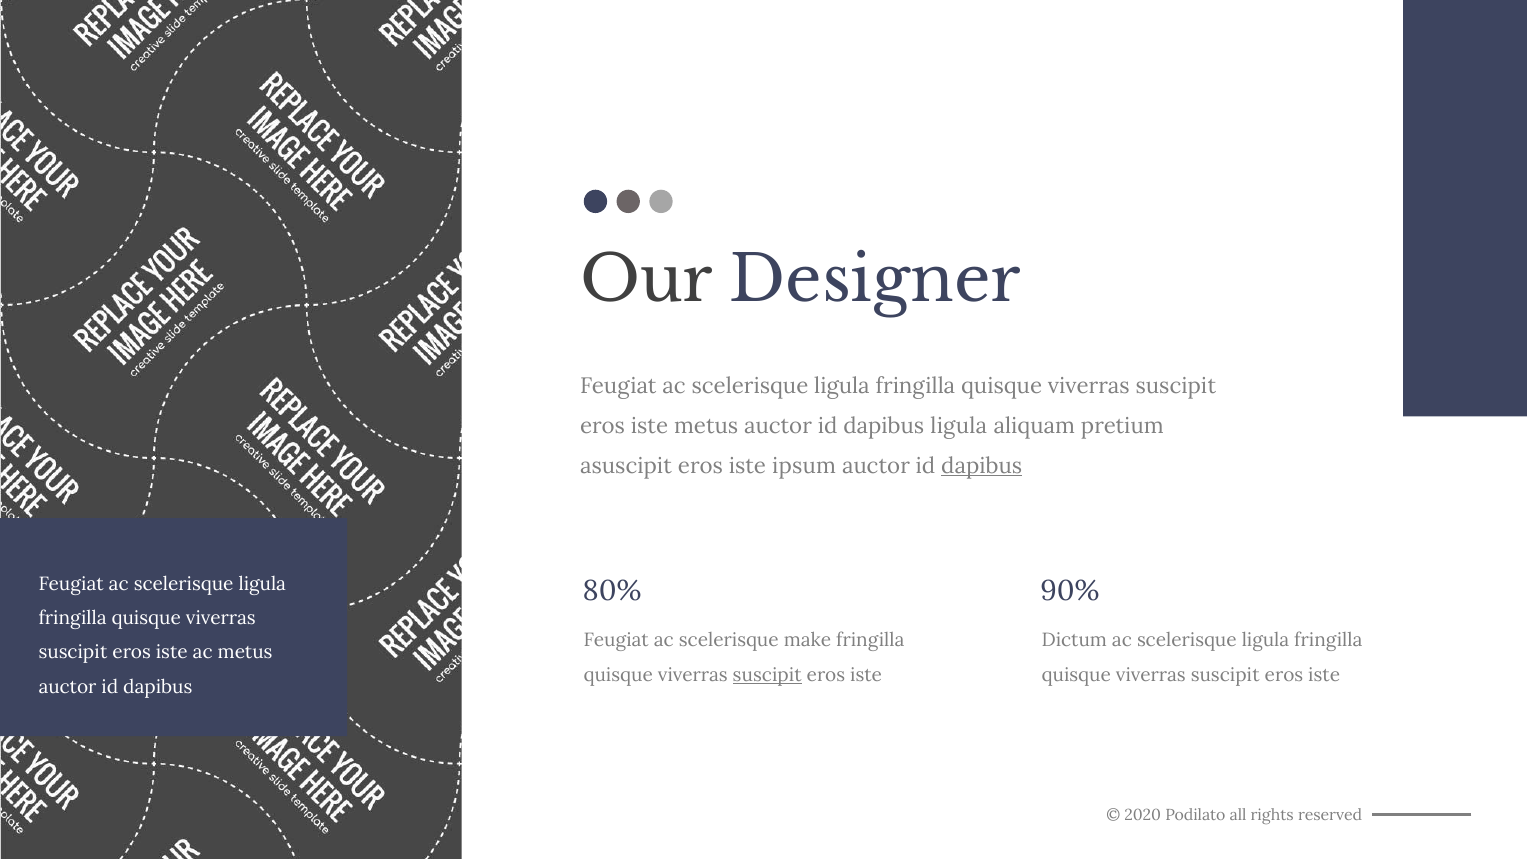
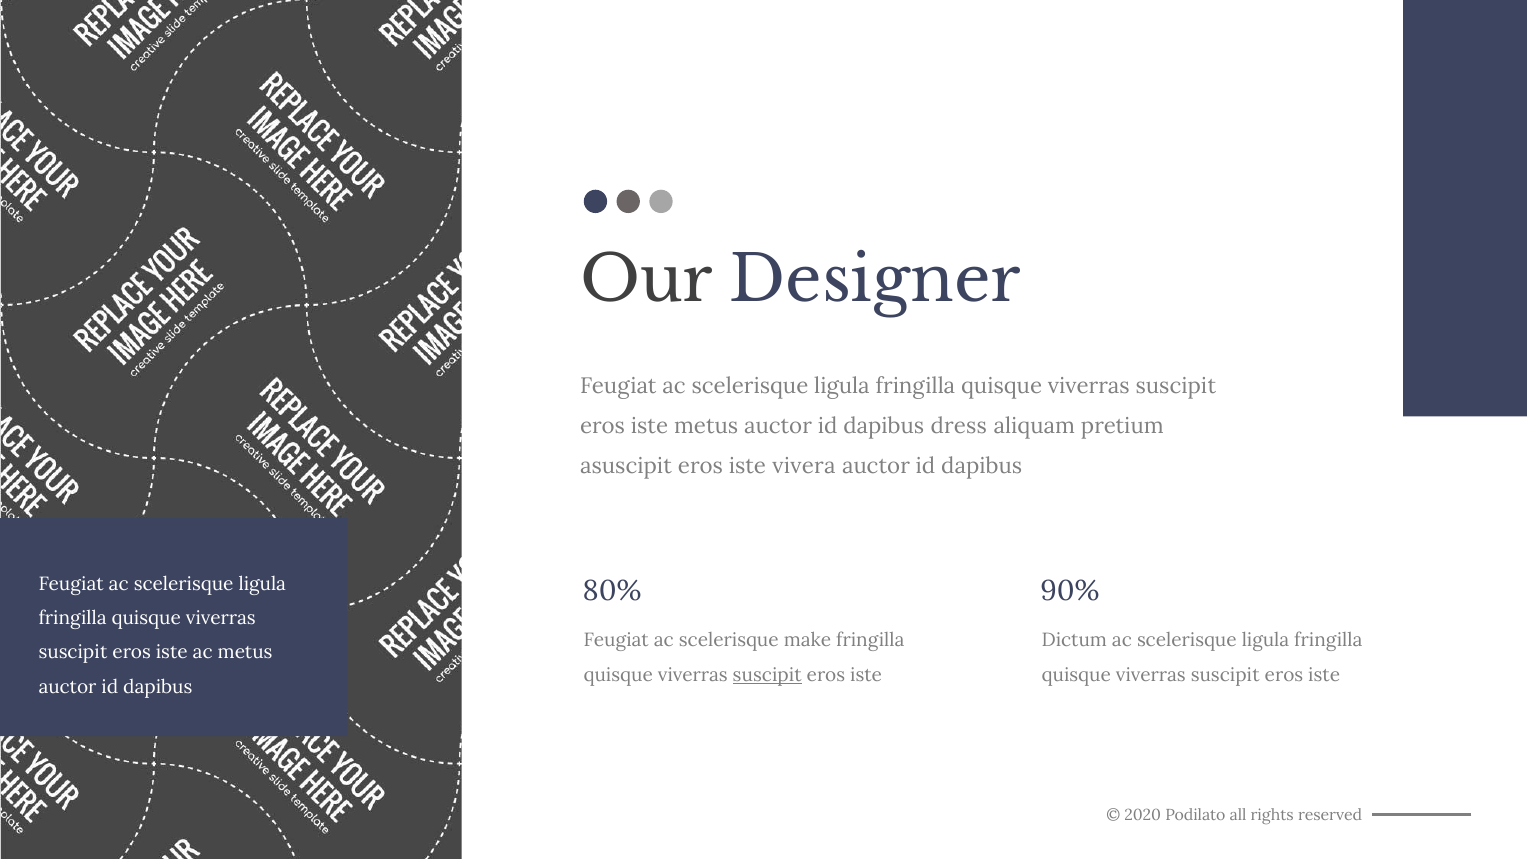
dapibus ligula: ligula -> dress (959, 426)
ipsum: ipsum -> vivera (804, 466)
dapibus underline: present -> none (982, 466)
